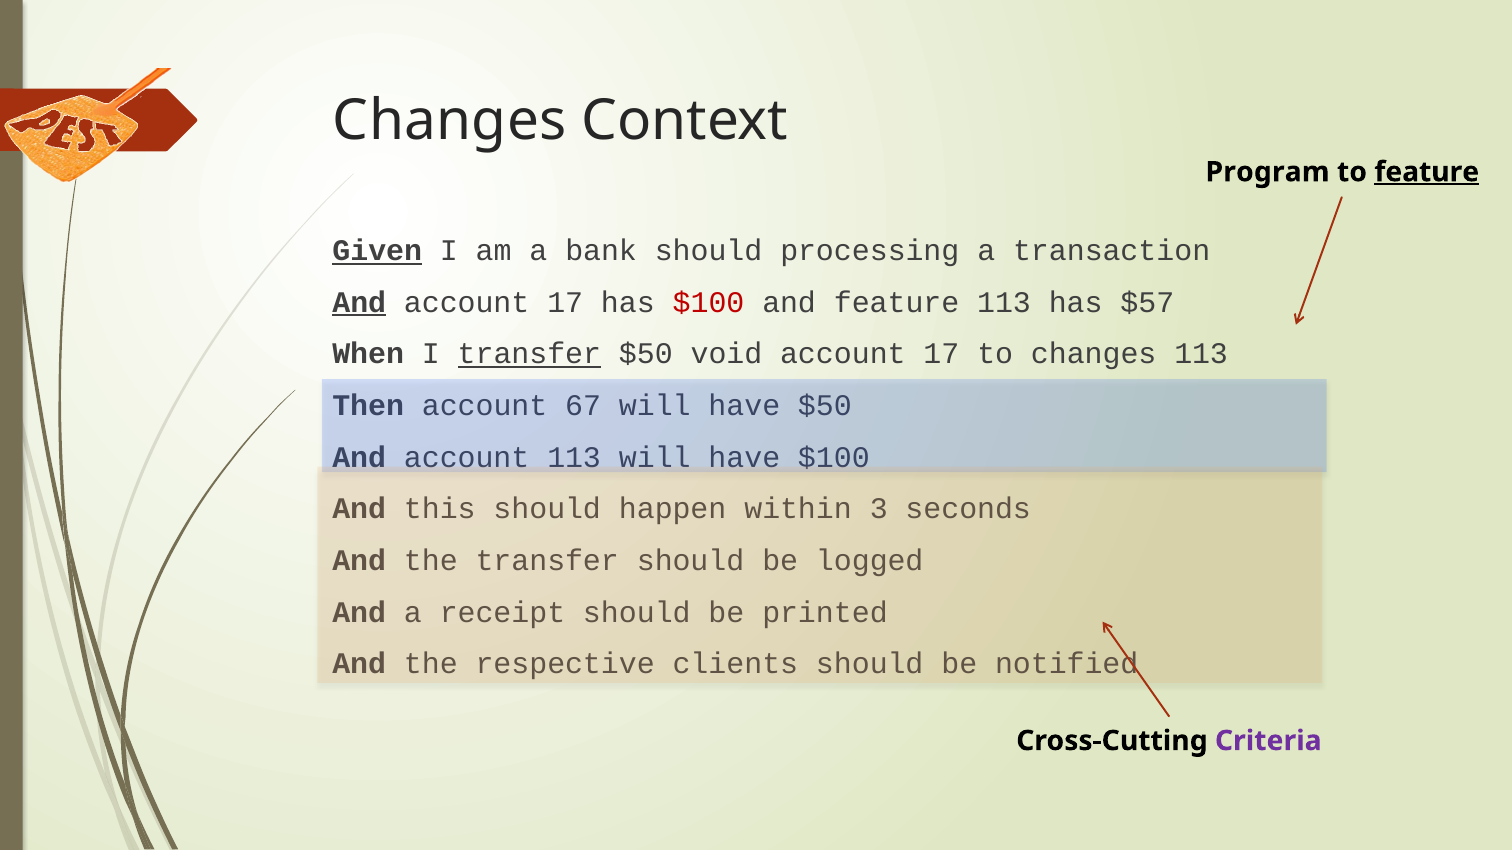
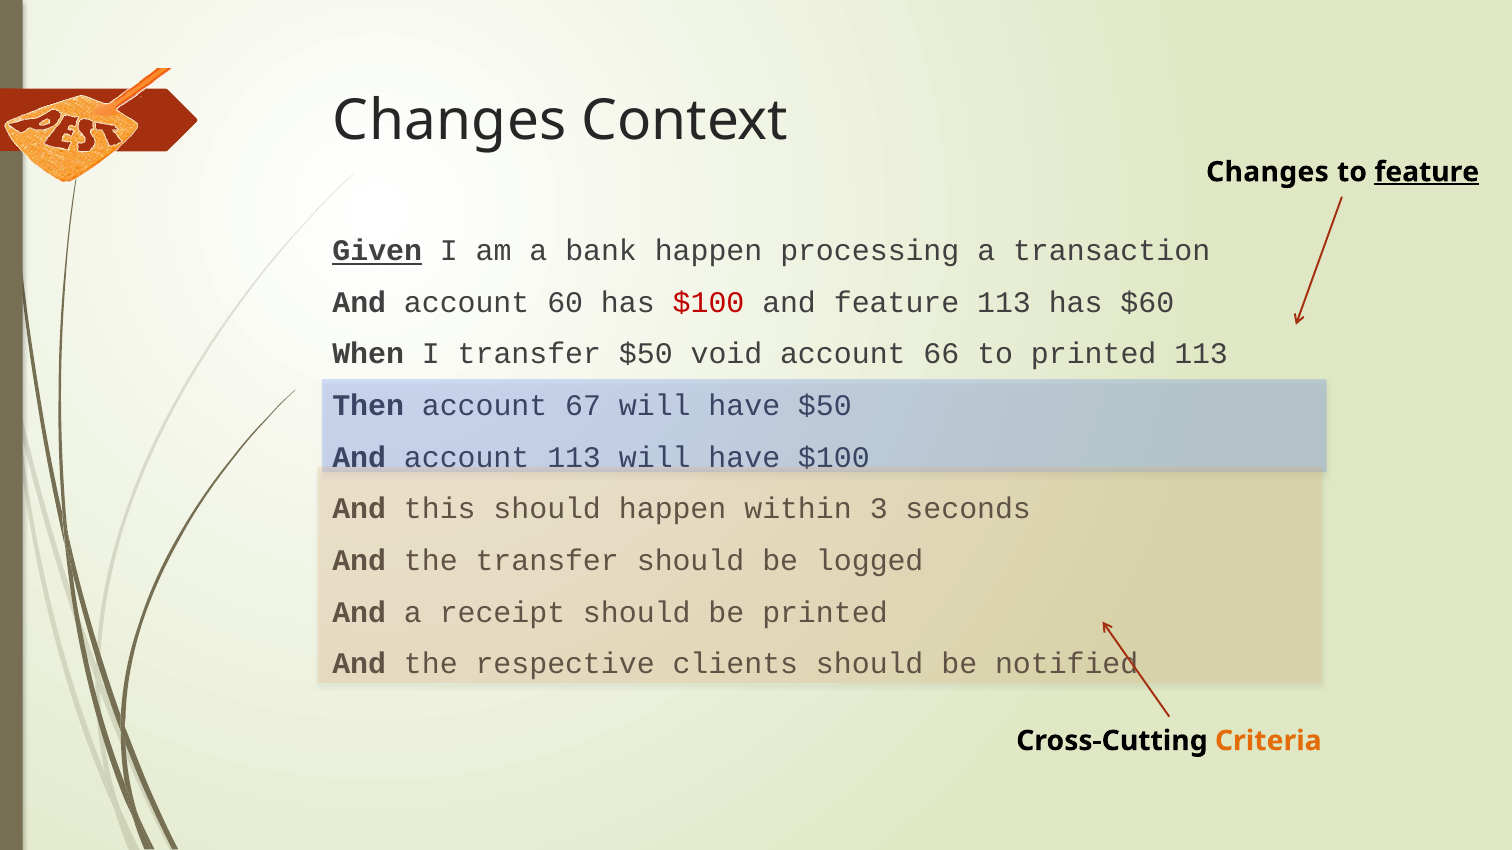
Program: Program -> Changes (1267, 172)
bank should: should -> happen (709, 251)
And underline: present -> none (359, 303)
17: 17 -> 60 (565, 303)
$57: $57 -> $60 (1147, 303)
transfer underline: present -> none (529, 354)
17: 17 -> 66 (941, 354)
to changes: changes -> printed (1094, 354)
Criteria colour: purple -> orange (1268, 741)
